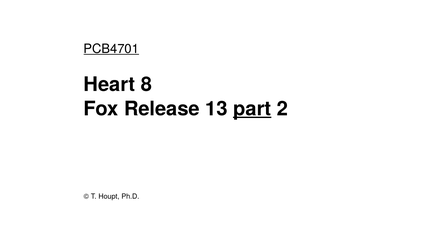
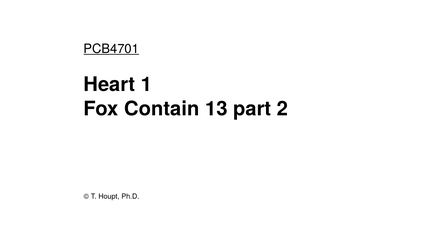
8: 8 -> 1 (146, 85)
Release: Release -> Contain (162, 109)
part underline: present -> none (252, 109)
